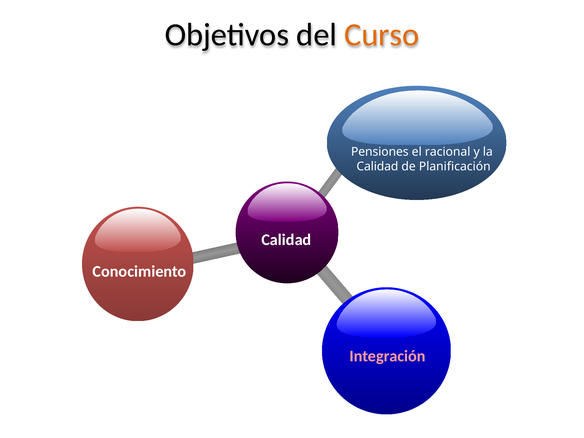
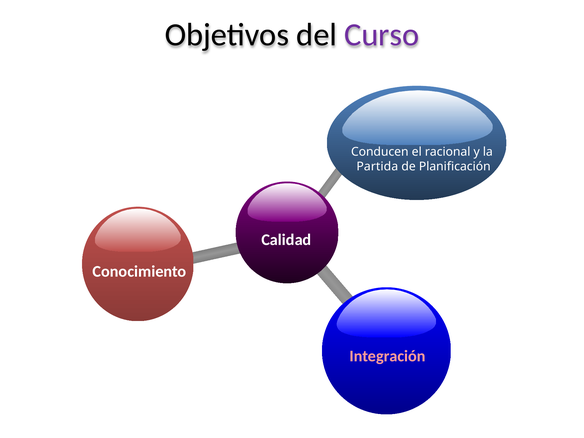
Curso colour: orange -> purple (382, 35)
Pensiones: Pensiones -> Conducen (380, 152)
Calidad: Calidad -> Partida (377, 166)
